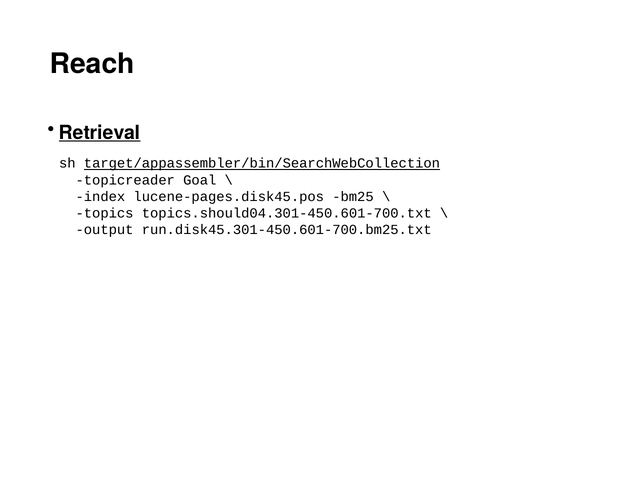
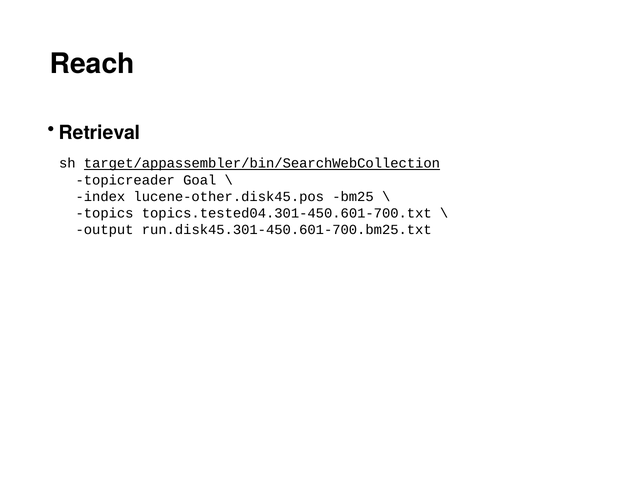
Retrieval underline: present -> none (100, 133)
lucene-pages.disk45.pos: lucene-pages.disk45.pos -> lucene-other.disk45.pos (229, 197)
topics.should04.301-450.601-700.txt: topics.should04.301-450.601-700.txt -> topics.tested04.301-450.601-700.txt (287, 213)
